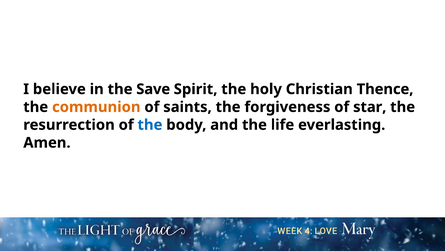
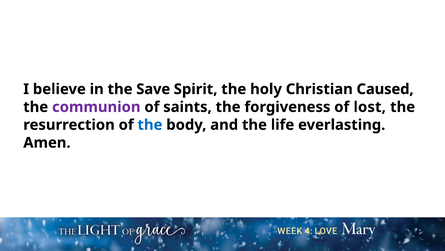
Thence: Thence -> Caused (385, 89)
communion colour: orange -> purple (96, 107)
star: star -> lost (370, 107)
